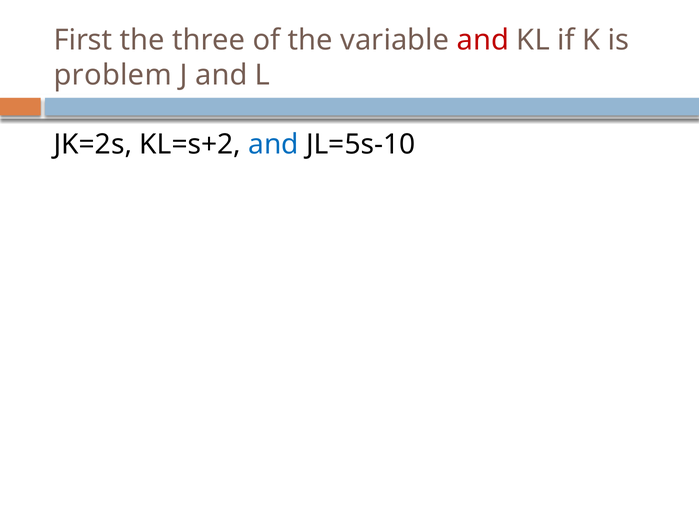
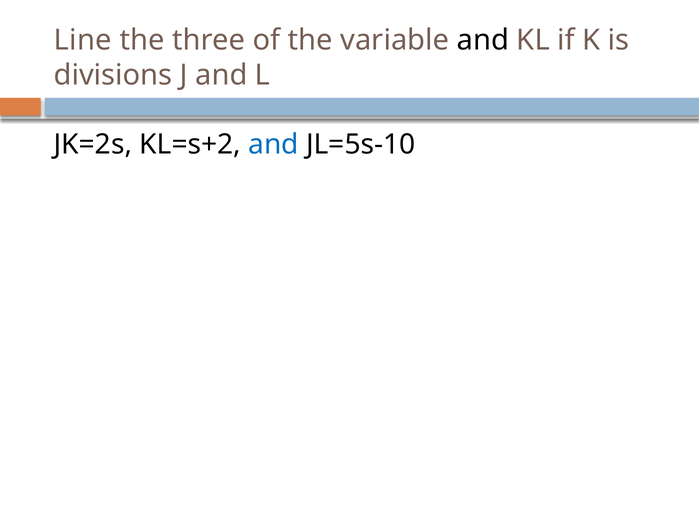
First: First -> Line (83, 40)
and colour: red -> black (483, 40)
problem: problem -> divisions (113, 75)
